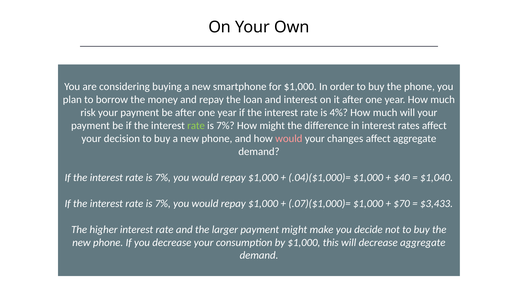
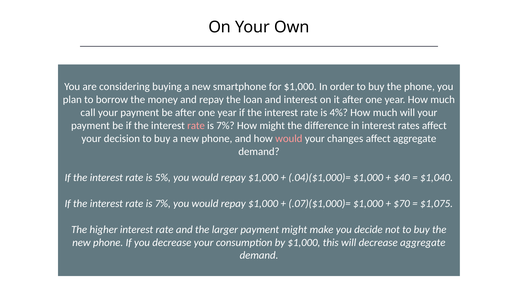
risk: risk -> call (88, 112)
rate colour: light green -> pink (196, 125)
7%: 7% -> 5% (163, 177)
$3,433: $3,433 -> $1,075 (437, 203)
